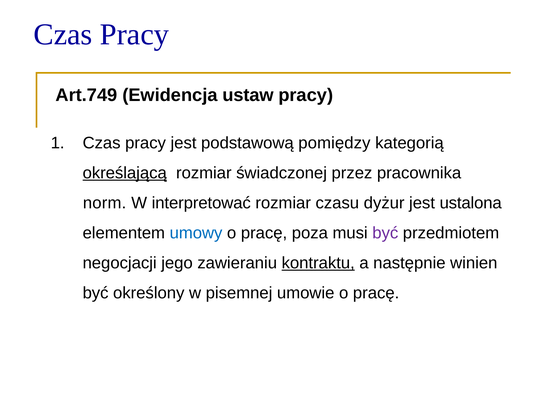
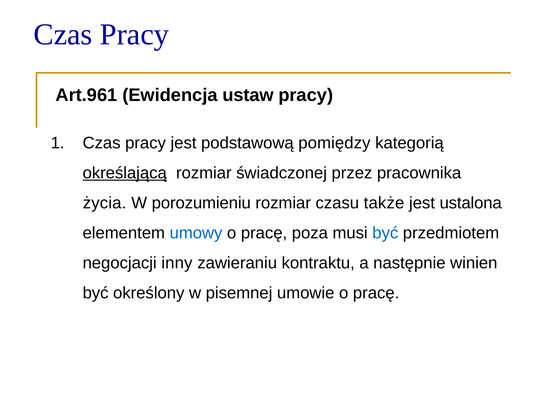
Art.749: Art.749 -> Art.961 (86, 95)
norm: norm -> życia (105, 203)
interpretować: interpretować -> porozumieniu (201, 203)
dyżur: dyżur -> także (384, 203)
być colour: purple -> blue (385, 233)
jego: jego -> inny (177, 263)
kontraktu underline: present -> none (318, 263)
